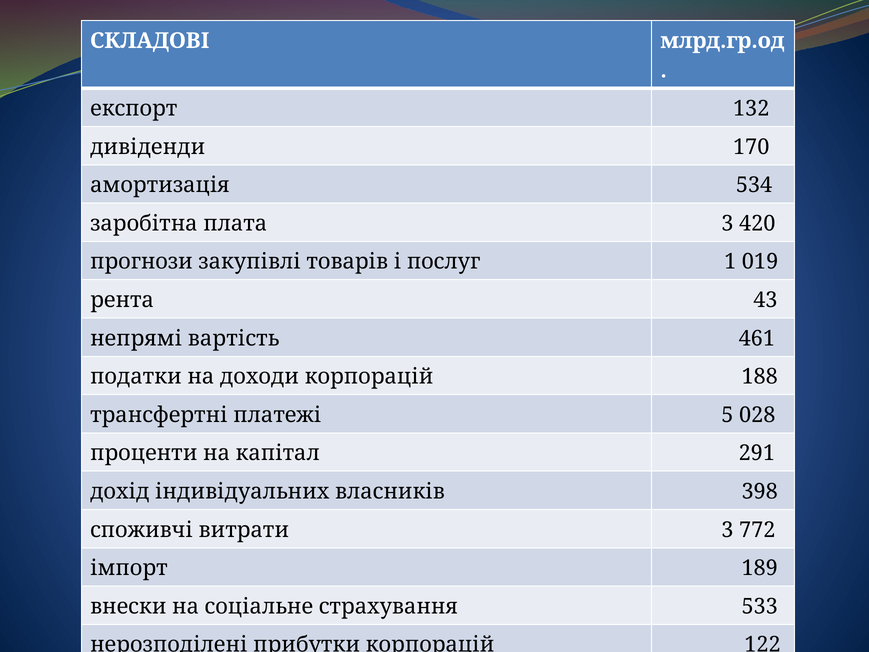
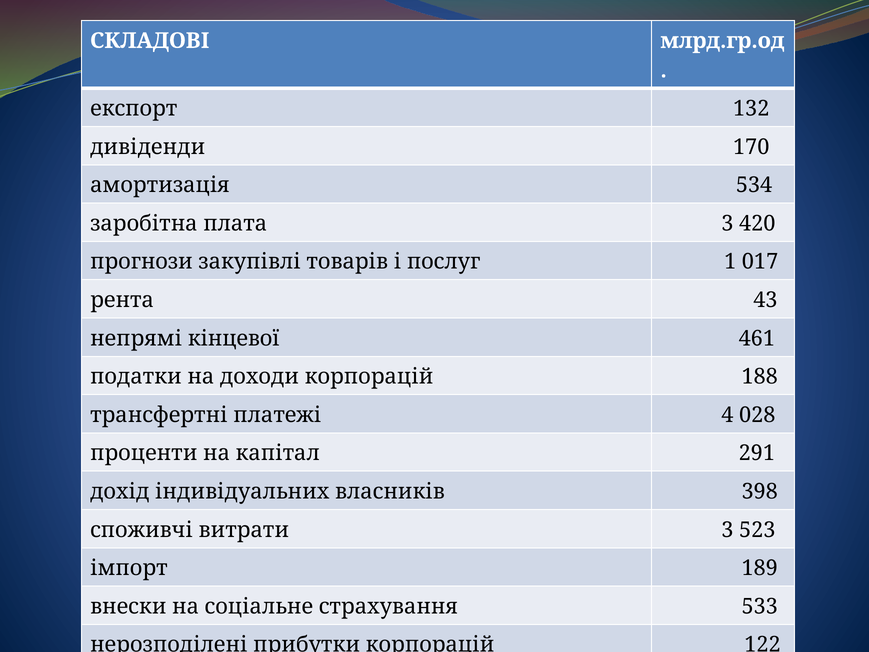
019: 019 -> 017 (760, 262)
вартість: вартість -> кінцевої (234, 338)
5: 5 -> 4 (727, 415)
772: 772 -> 523 (757, 530)
